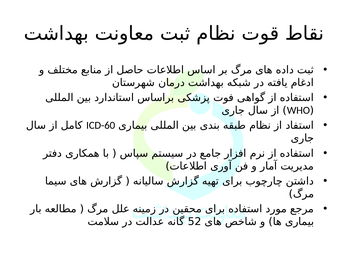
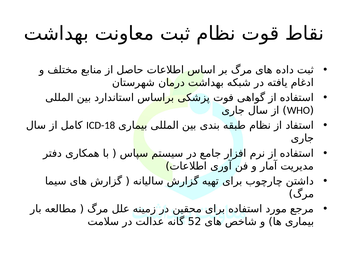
ICD-60: ICD-60 -> ICD-18 (101, 125)
